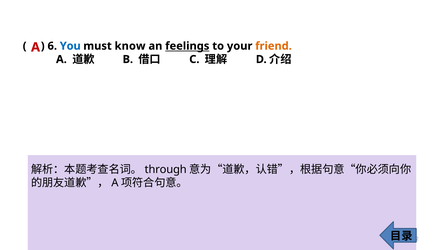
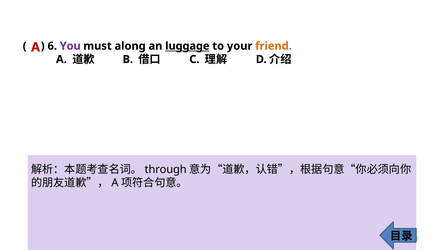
You colour: blue -> purple (70, 46)
know: know -> along (130, 46)
feelings: feelings -> luggage (187, 46)
